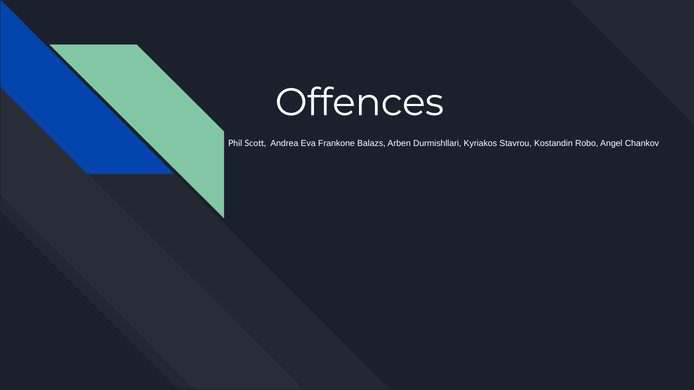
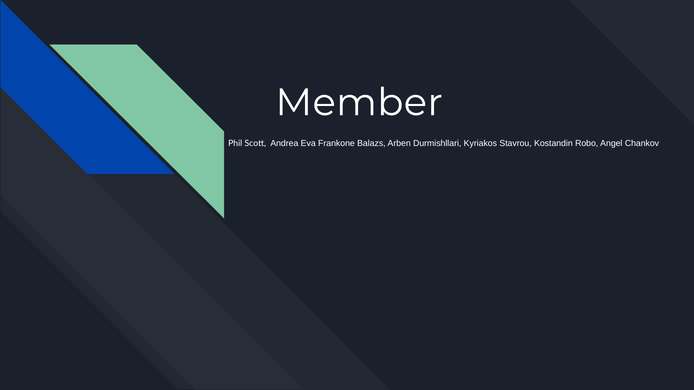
Offences: Offences -> Member (359, 103)
